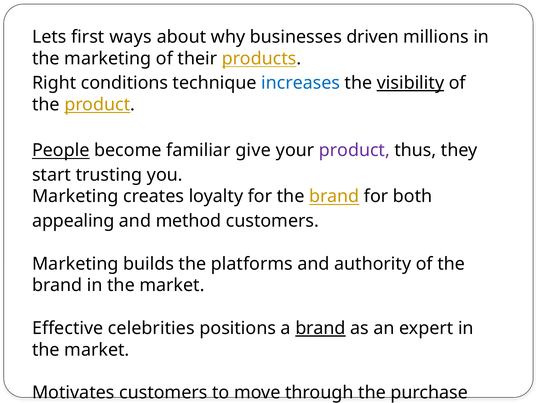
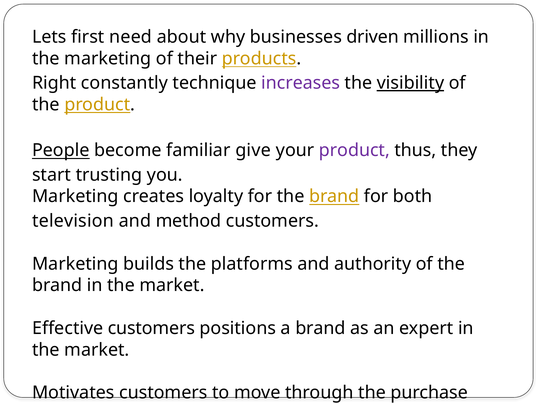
ways: ways -> need (131, 37)
conditions: conditions -> constantly (124, 83)
increases colour: blue -> purple (301, 83)
appealing: appealing -> television (73, 221)
Effective celebrities: celebrities -> customers (151, 328)
brand underline: present -> none (320, 328)
